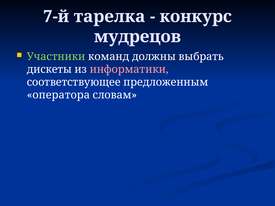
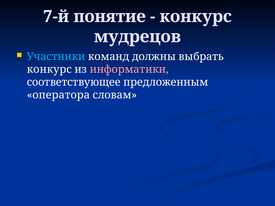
тарелка: тарелка -> понятие (110, 17)
Участники colour: light green -> light blue (56, 57)
дискеты: дискеты -> конкурс (49, 70)
